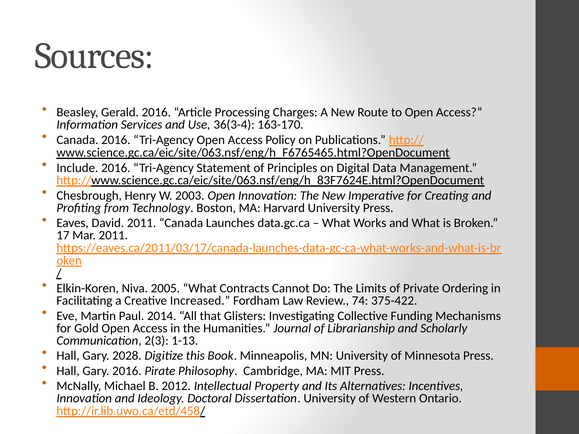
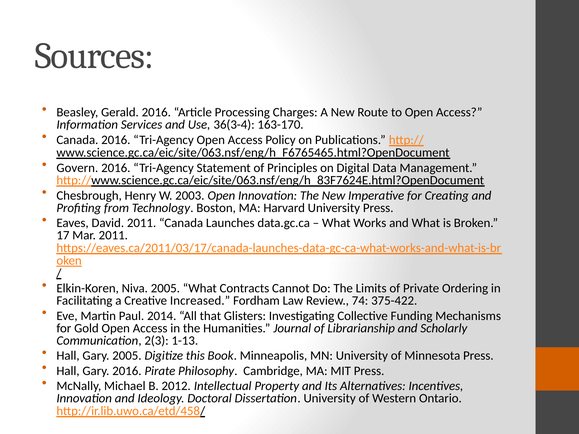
Include: Include -> Govern (77, 168)
Gary 2028: 2028 -> 2005 (127, 356)
